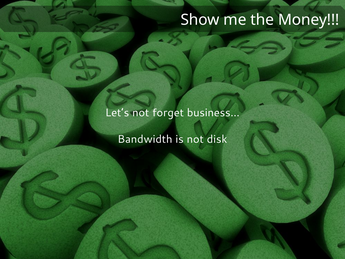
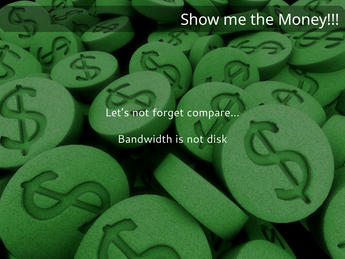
business…: business… -> compare… (213, 113)
